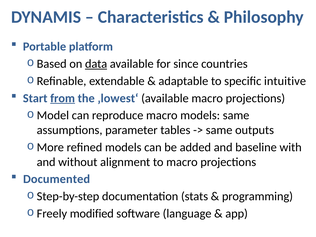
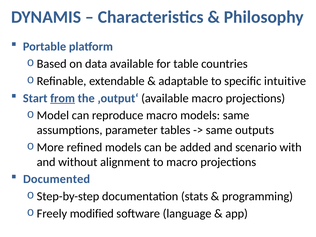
data underline: present -> none (96, 64)
since: since -> table (186, 64)
‚lowest‘: ‚lowest‘ -> ‚output‘ (118, 98)
baseline: baseline -> scenario (256, 147)
